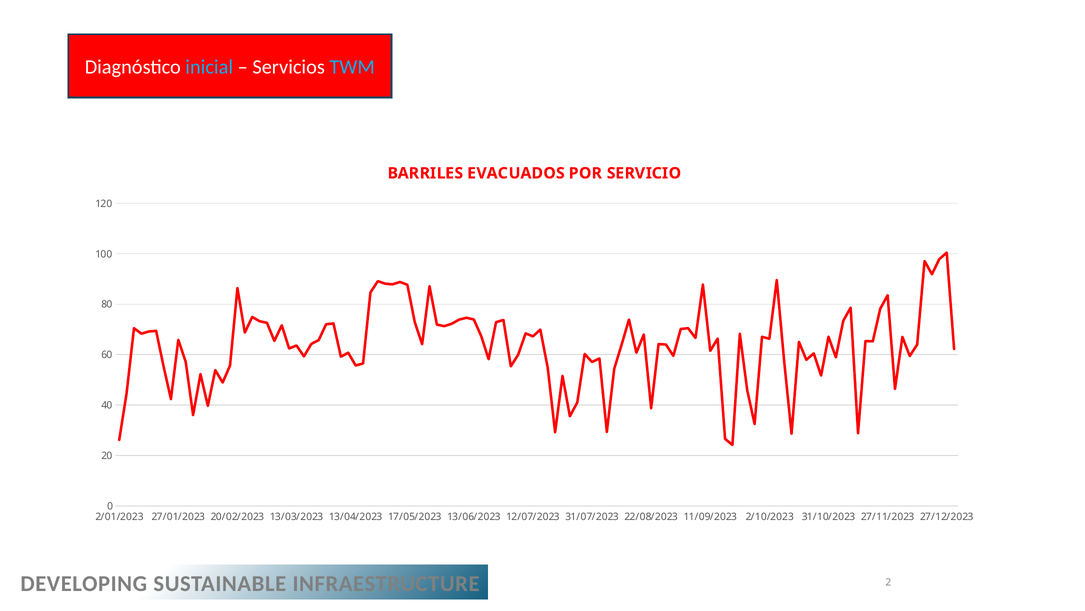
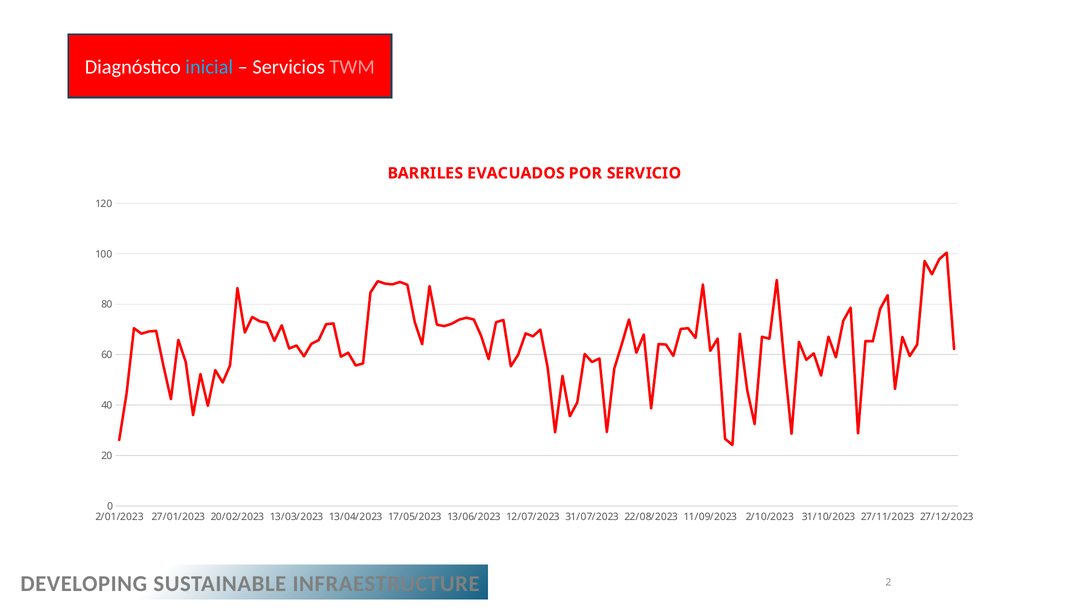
TWM colour: light blue -> pink (352, 67)
